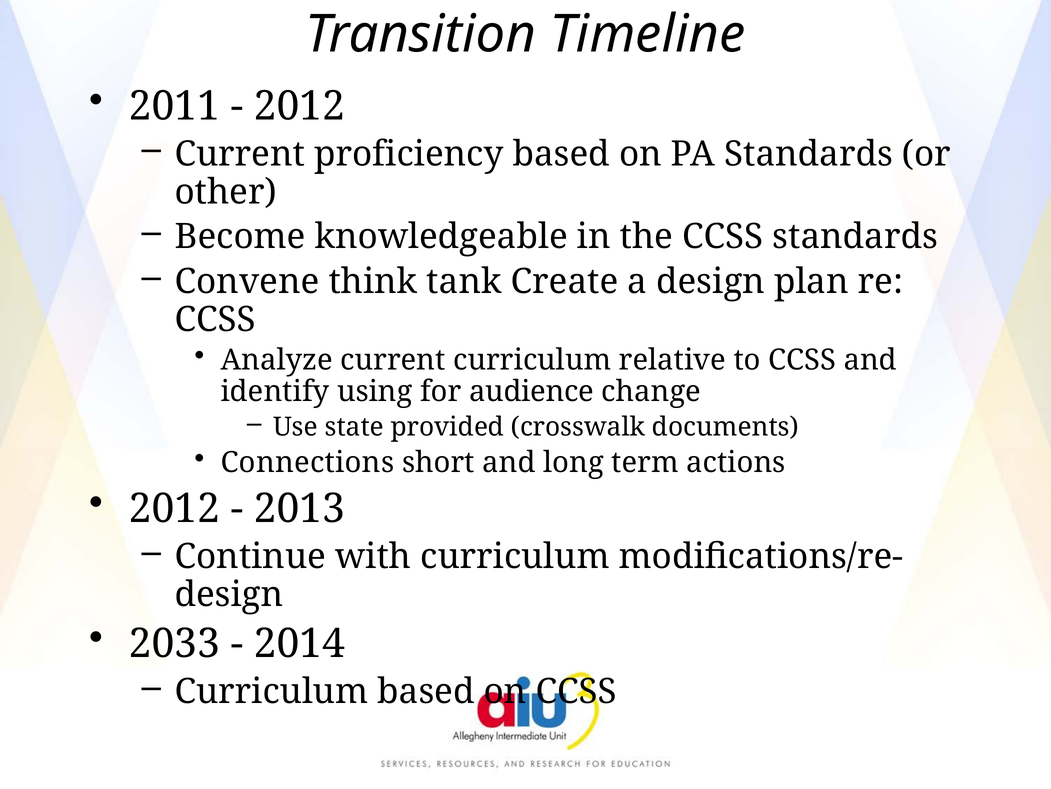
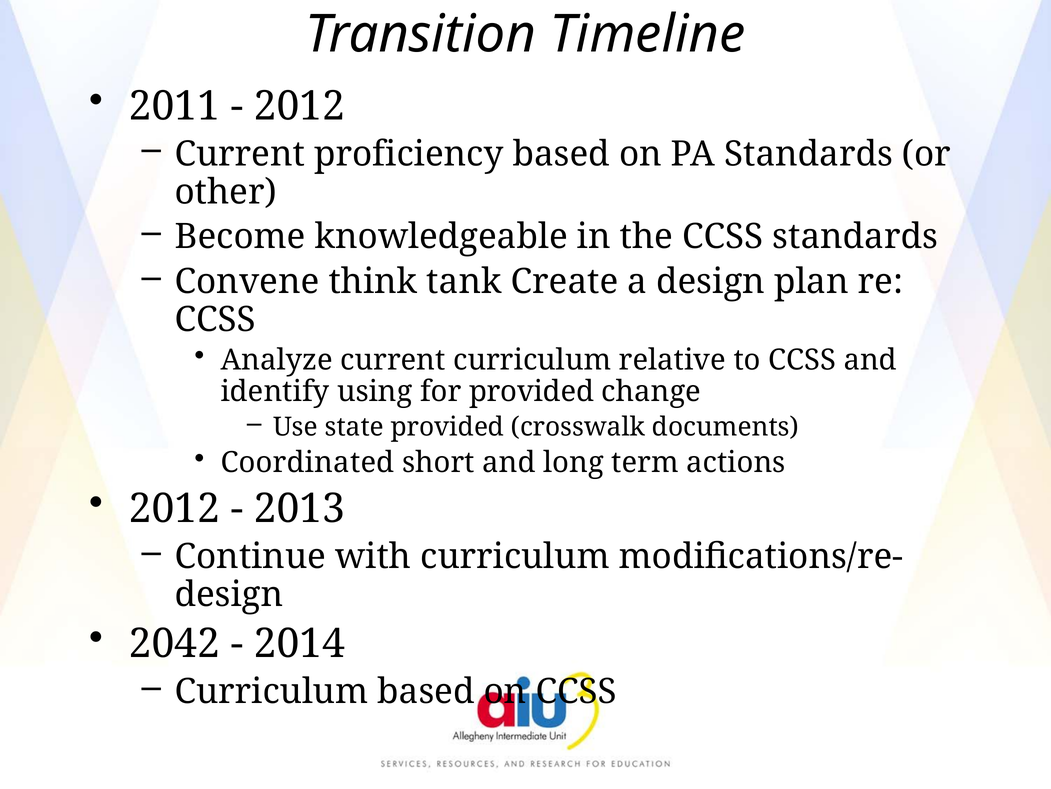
for audience: audience -> provided (532, 391)
Connections: Connections -> Coordinated (308, 462)
2033: 2033 -> 2042 (174, 643)
